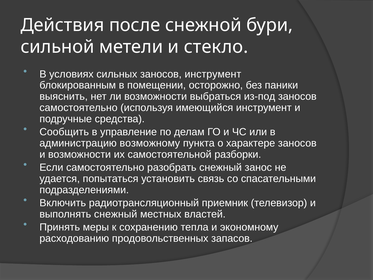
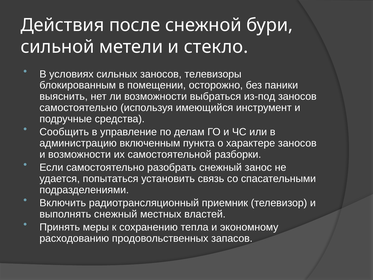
заносов инструмент: инструмент -> телевизоры (213, 74)
возможному: возможному -> включенным (150, 143)
